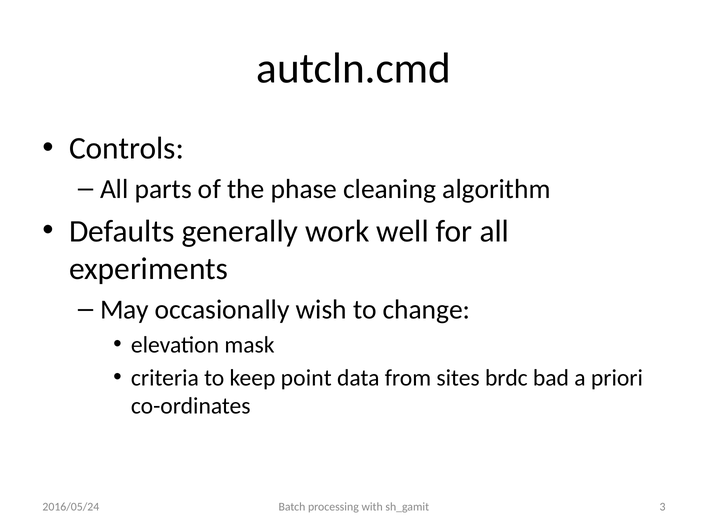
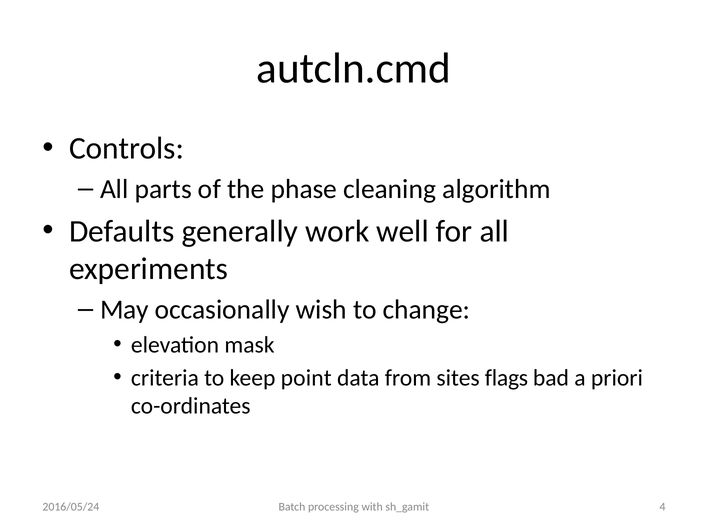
brdc: brdc -> flags (506, 378)
3: 3 -> 4 (663, 507)
